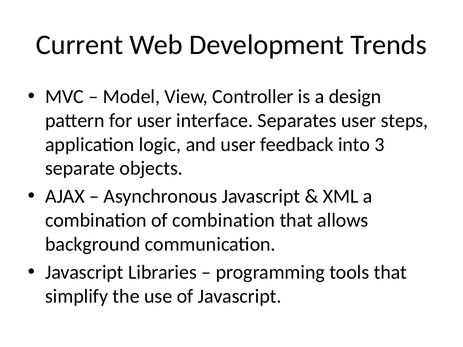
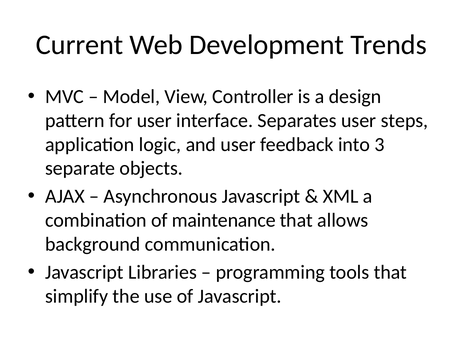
of combination: combination -> maintenance (224, 220)
